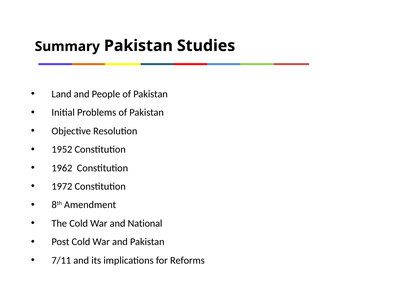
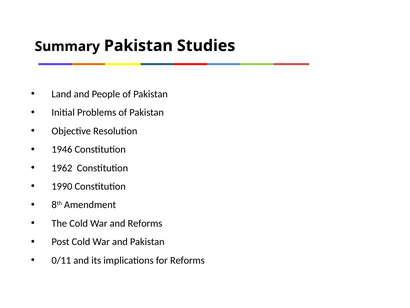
1952: 1952 -> 1946 (62, 149)
1972: 1972 -> 1990 (62, 186)
and National: National -> Reforms (145, 223)
7/11: 7/11 -> 0/11 (61, 260)
